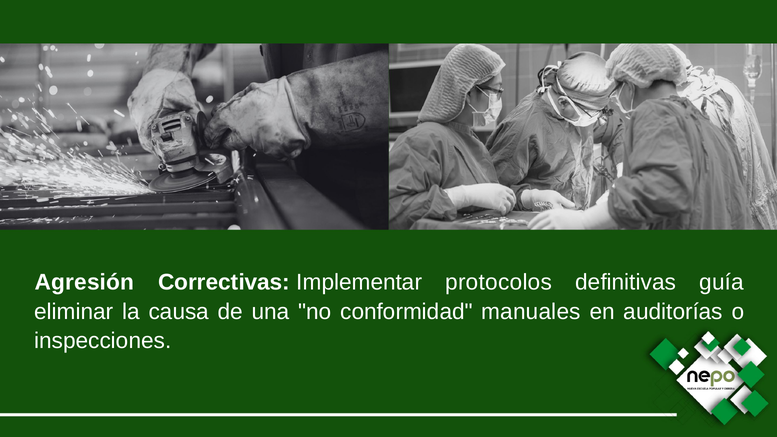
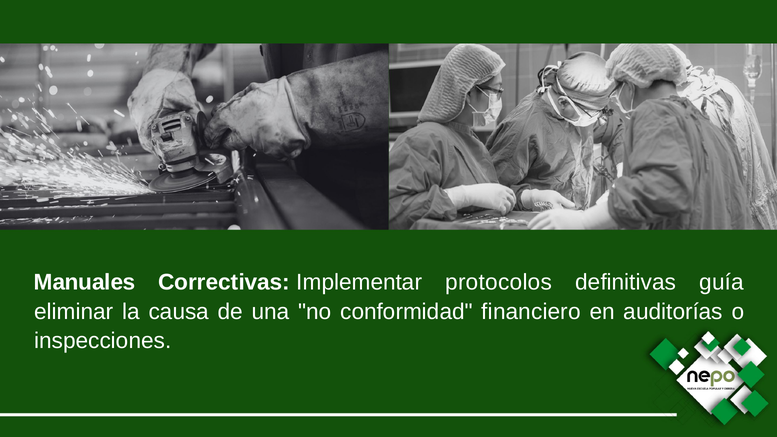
Agresión: Agresión -> Manuales (85, 283)
manuales: manuales -> financiero (531, 312)
